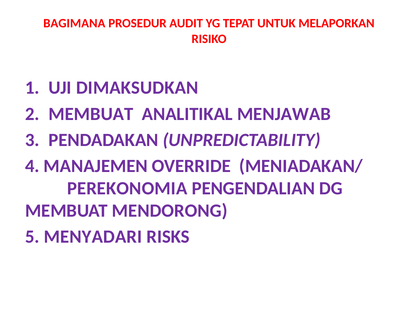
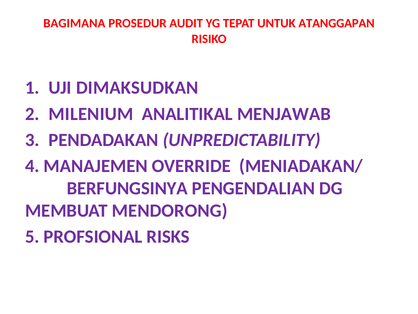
MELAPORKAN: MELAPORKAN -> ATANGGAPAN (337, 23)
MEMBUAT: MEMBUAT -> MILENIUM (91, 114)
PEREKONOMIA: PEREKONOMIA -> BERFUNGSINYA (127, 188)
MENYADARI: MENYADARI -> PROFSIONAL (93, 236)
